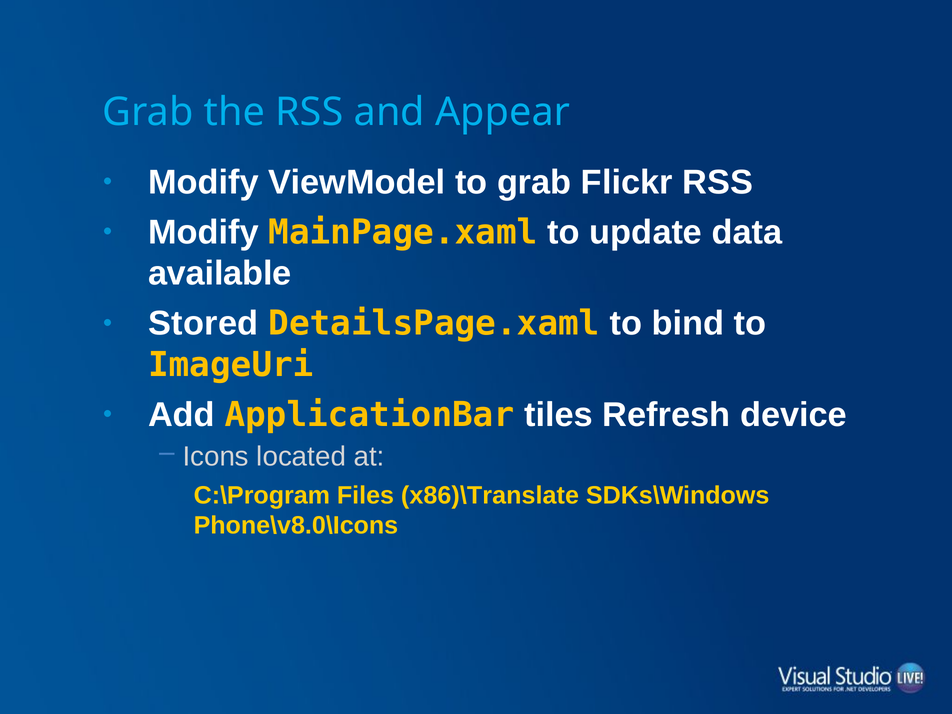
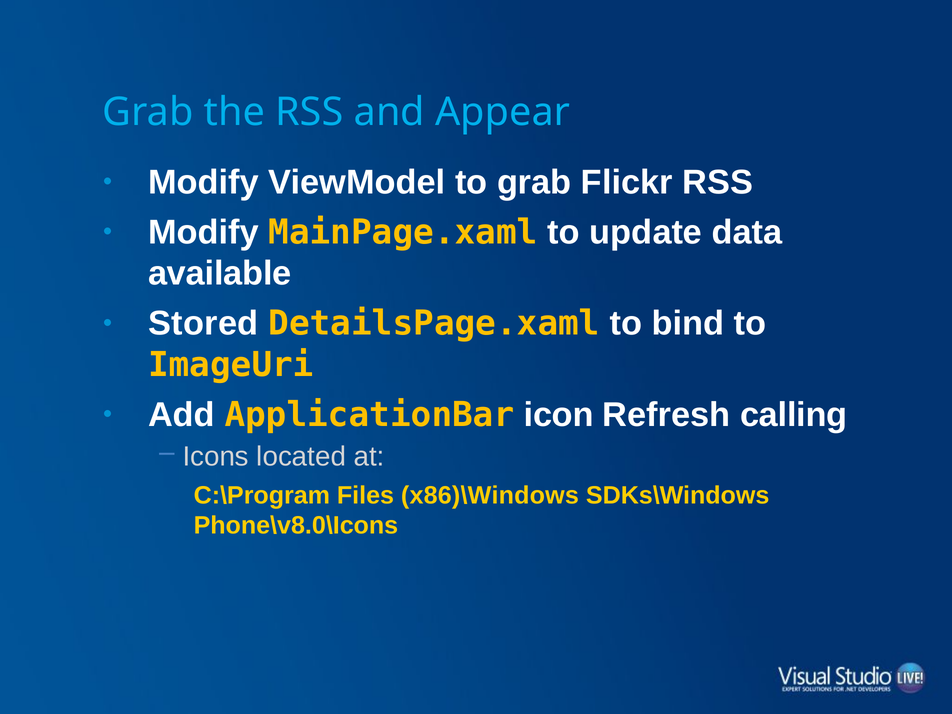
tiles: tiles -> icon (559, 415)
device: device -> calling (794, 415)
x86)\Translate: x86)\Translate -> x86)\Windows (490, 495)
